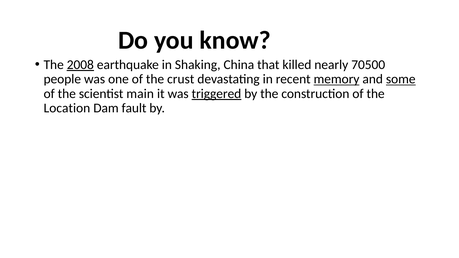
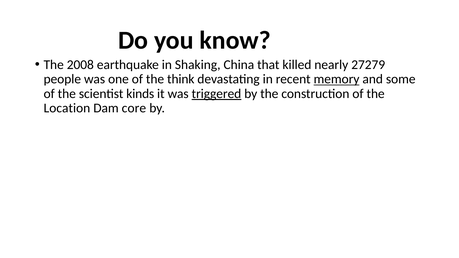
2008 underline: present -> none (80, 65)
70500: 70500 -> 27279 (368, 65)
crust: crust -> think (181, 79)
some underline: present -> none (401, 79)
main: main -> kinds (140, 94)
fault: fault -> core (134, 108)
